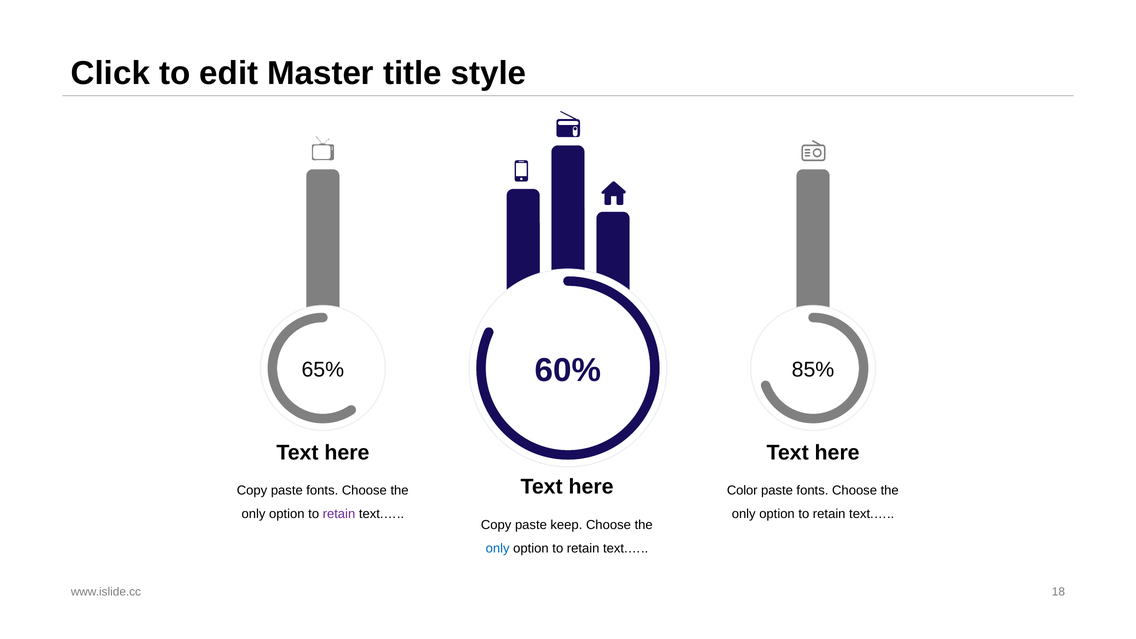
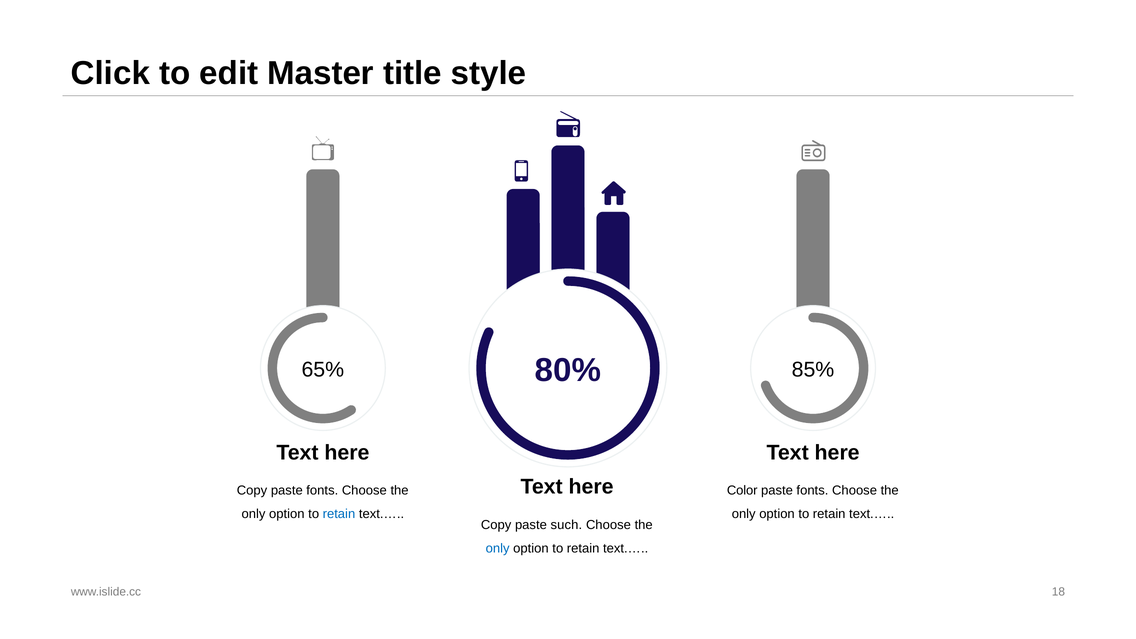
60%: 60% -> 80% (568, 370)
retain colour: purple -> blue (339, 514)
keep: keep -> such (566, 525)
